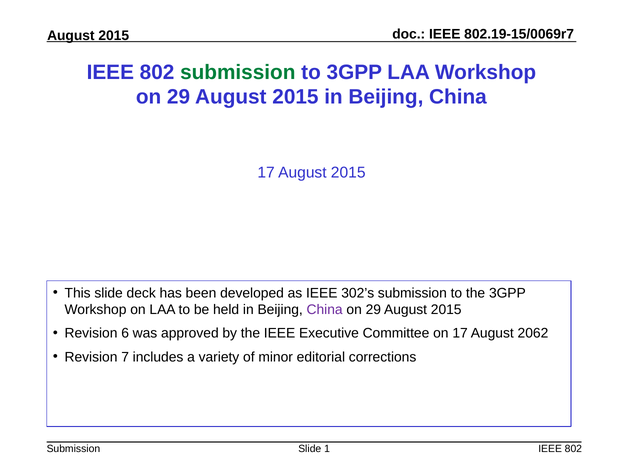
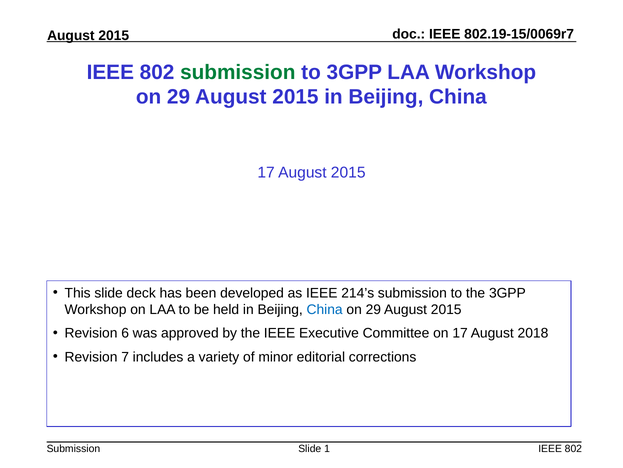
302’s: 302’s -> 214’s (358, 293)
China colour: purple -> blue (325, 309)
2062: 2062 -> 2018 (533, 333)
